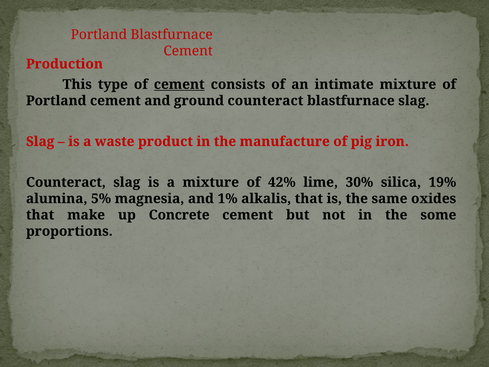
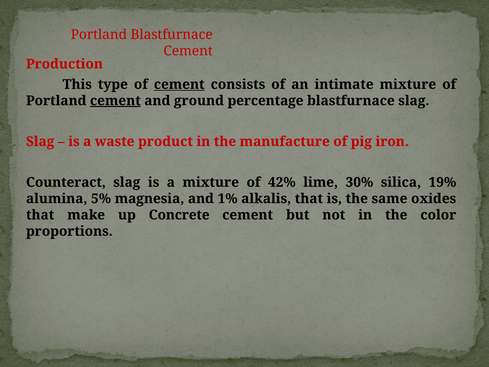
cement underline: none -> present (115, 101)
ground counteract: counteract -> percentage (266, 101)
some: some -> color (438, 215)
